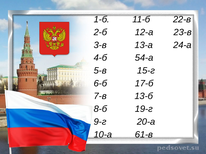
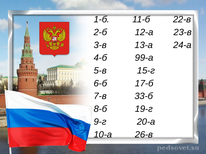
54-а: 54-а -> 99-а (144, 58)
13-б: 13-б -> 33-б (144, 96)
61-в: 61-в -> 26-в (144, 135)
